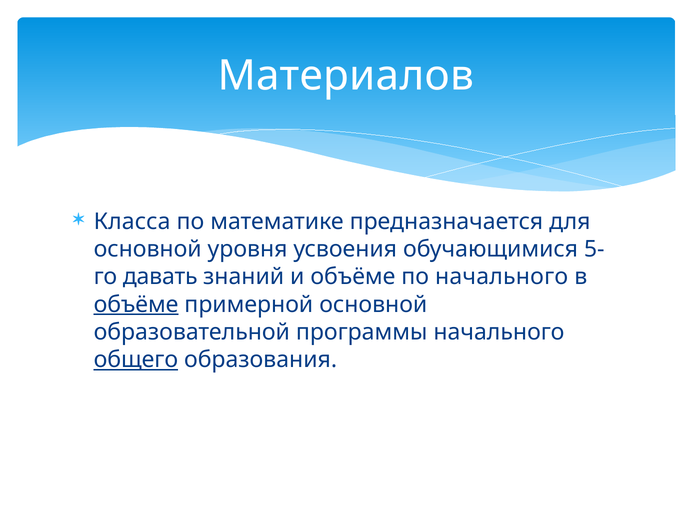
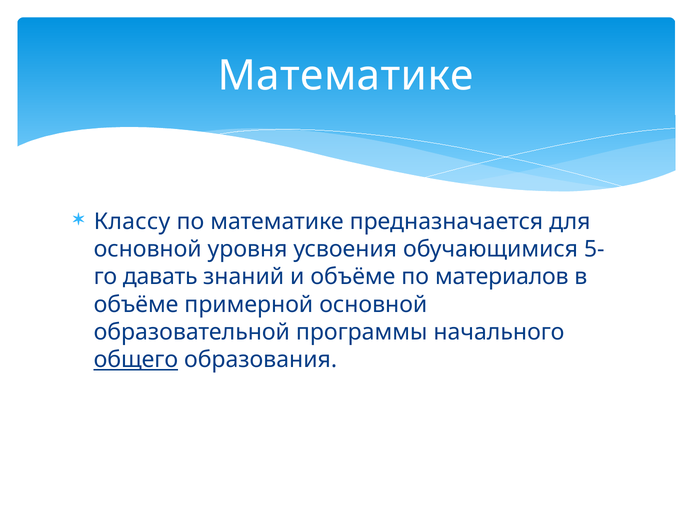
Материалов: Материалов -> Математике (346, 76)
Класса: Класса -> Классу (132, 221)
по начального: начального -> материалов (502, 277)
объёме underline: present -> none (136, 304)
